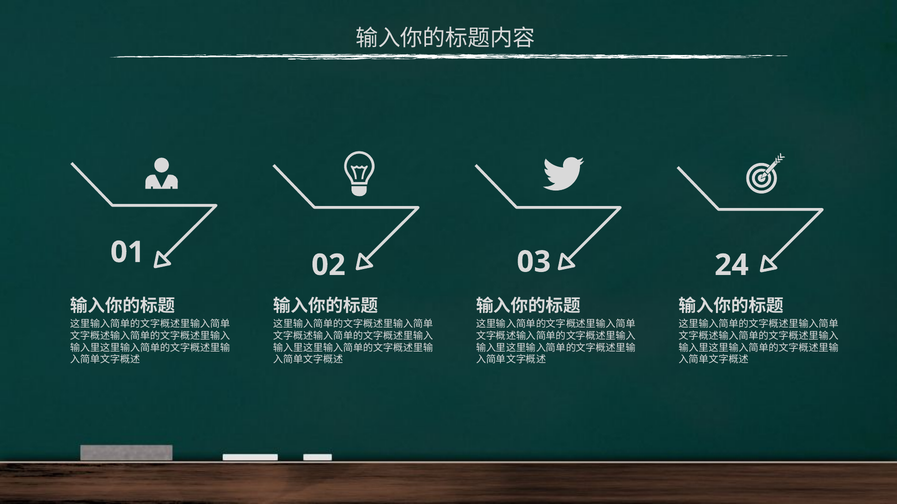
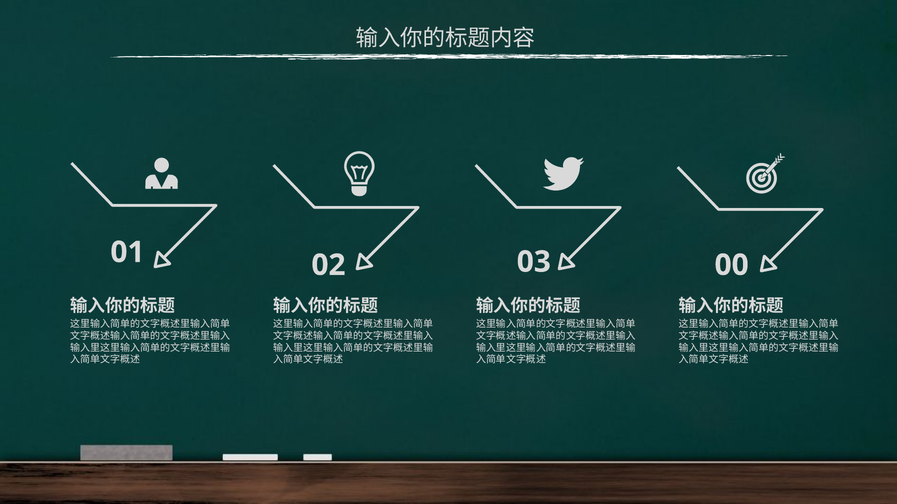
24: 24 -> 00 (732, 265)
